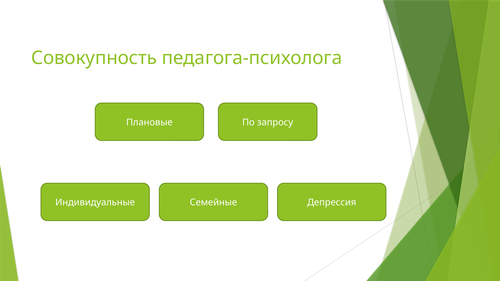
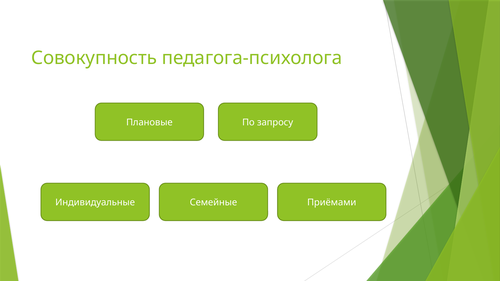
Депрессия: Депрессия -> Приёмами (332, 203)
